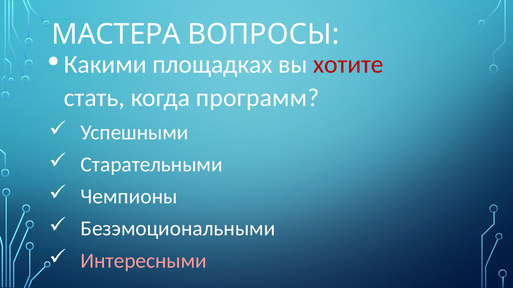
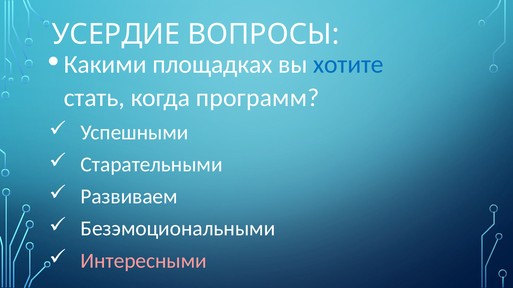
МАСТЕРА: МАСТЕРА -> УСЕРДИЕ (116, 35)
хотите colour: red -> blue (348, 64)
Чемпионы: Чемпионы -> Развиваем (129, 197)
